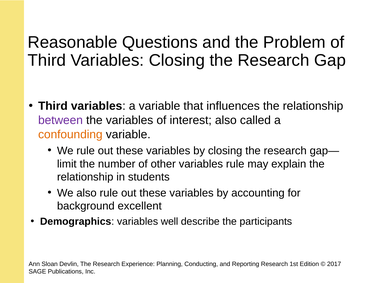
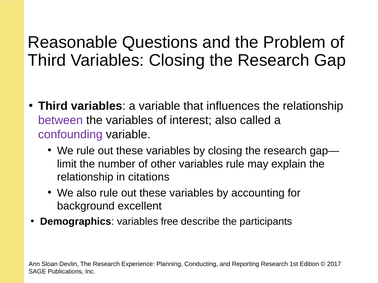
confounding colour: orange -> purple (70, 135)
students: students -> citations (149, 177)
well: well -> free (170, 222)
